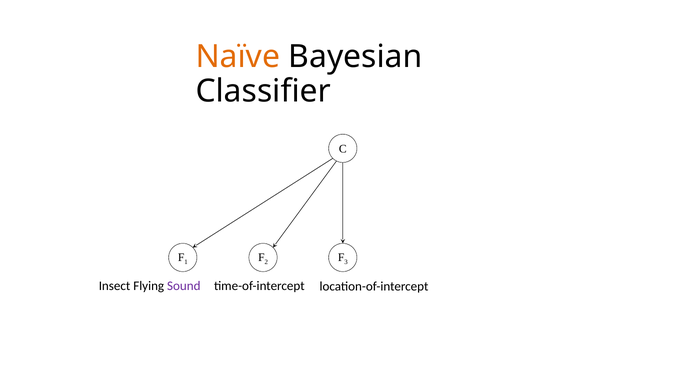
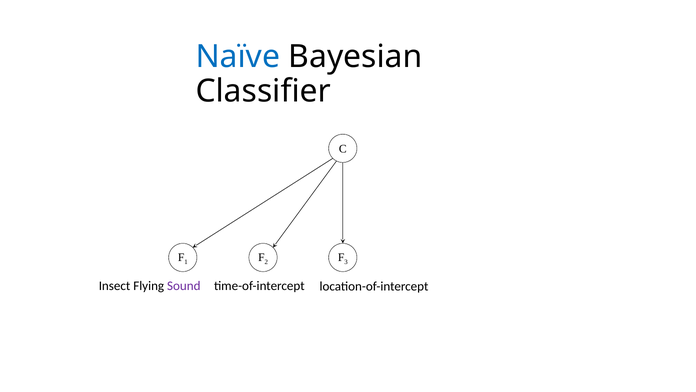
Naïve colour: orange -> blue (238, 57)
